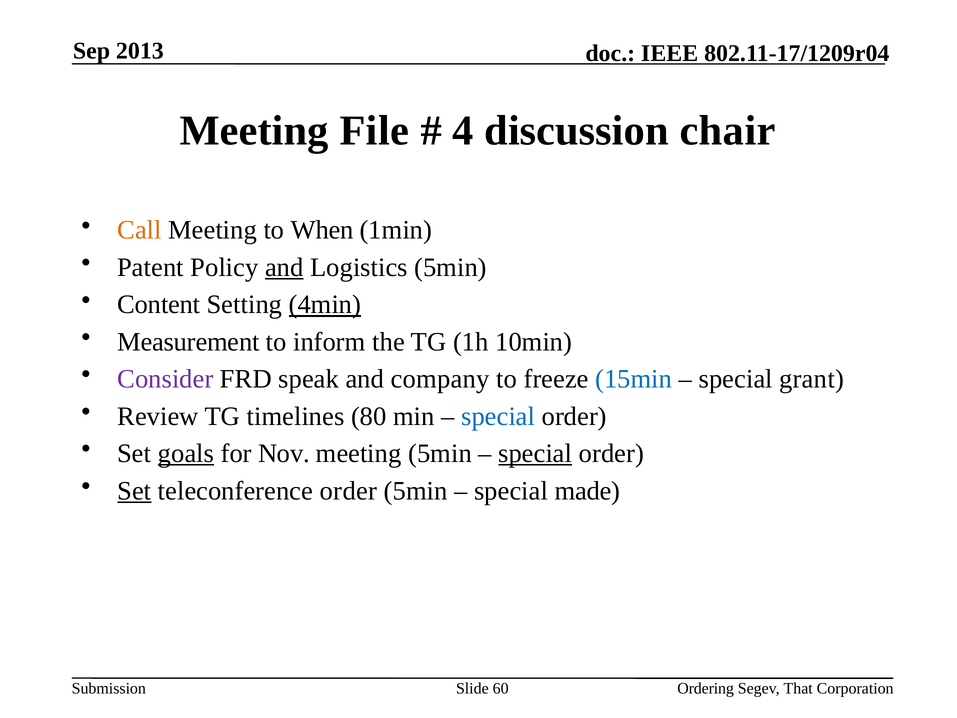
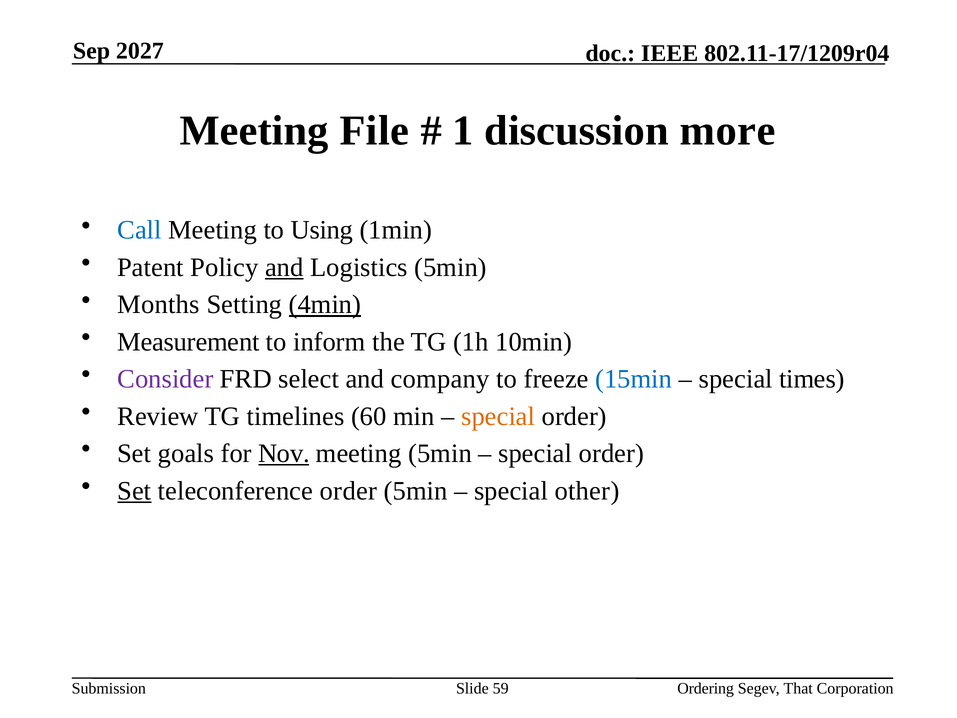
2013: 2013 -> 2027 (140, 51)
4: 4 -> 1 (463, 130)
chair: chair -> more (728, 130)
Call colour: orange -> blue (139, 230)
When: When -> Using (322, 230)
Content: Content -> Months (159, 304)
speak: speak -> select (309, 379)
grant: grant -> times (812, 379)
80: 80 -> 60 (369, 416)
special colour: blue -> orange (498, 416)
goals underline: present -> none (186, 453)
Nov underline: none -> present (284, 453)
special underline: present -> none (535, 453)
made: made -> other (587, 491)
60: 60 -> 59 (501, 688)
